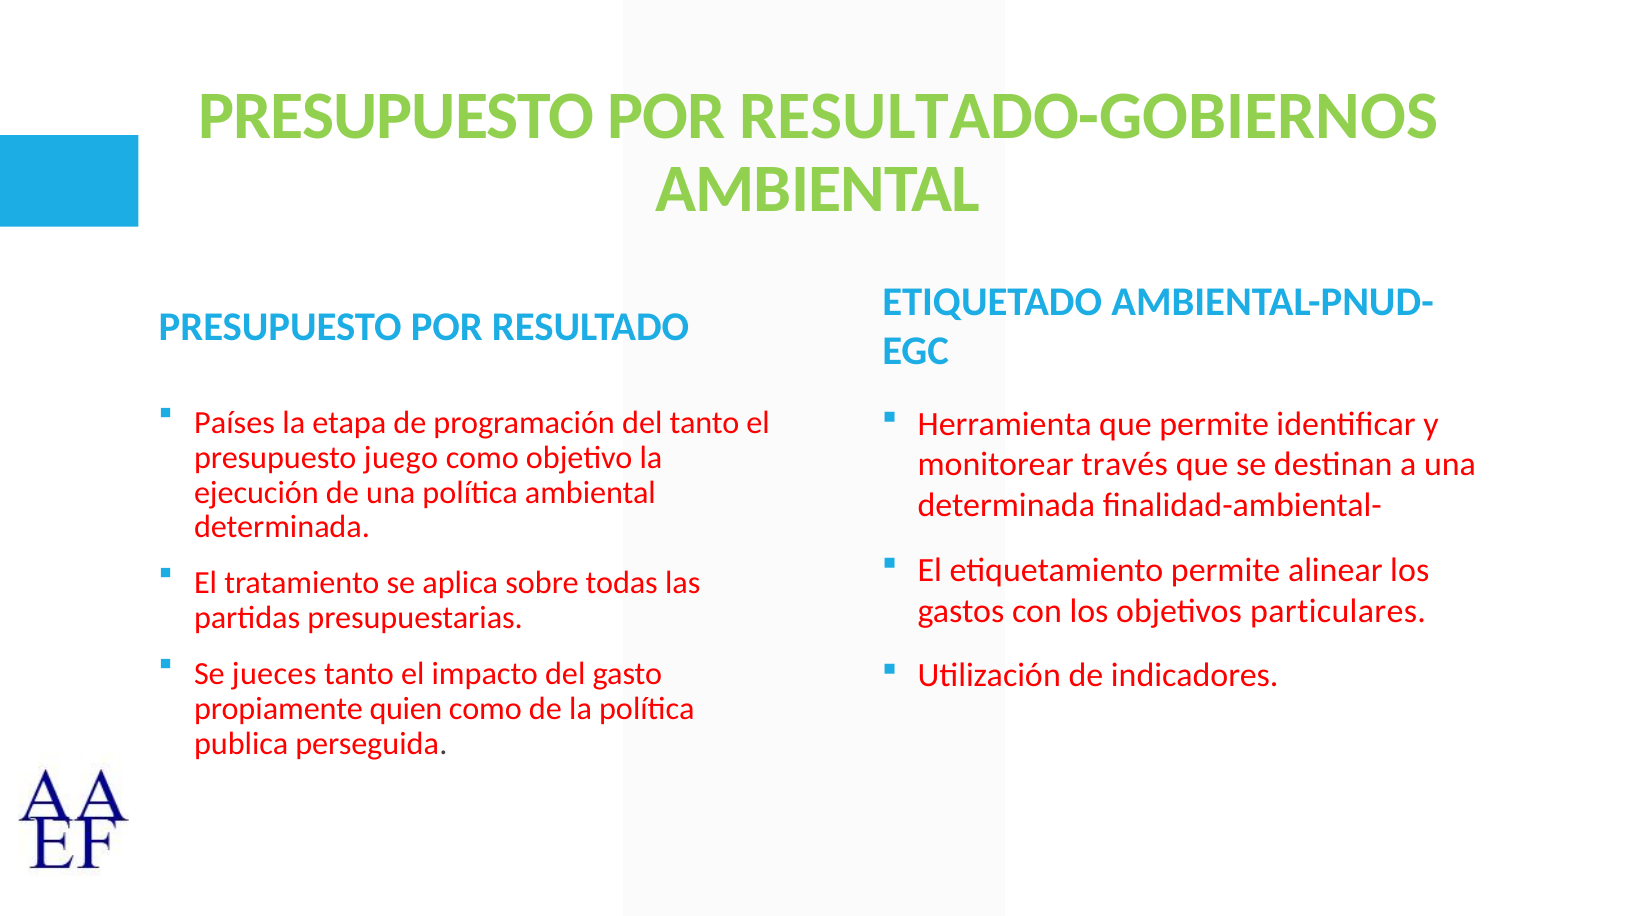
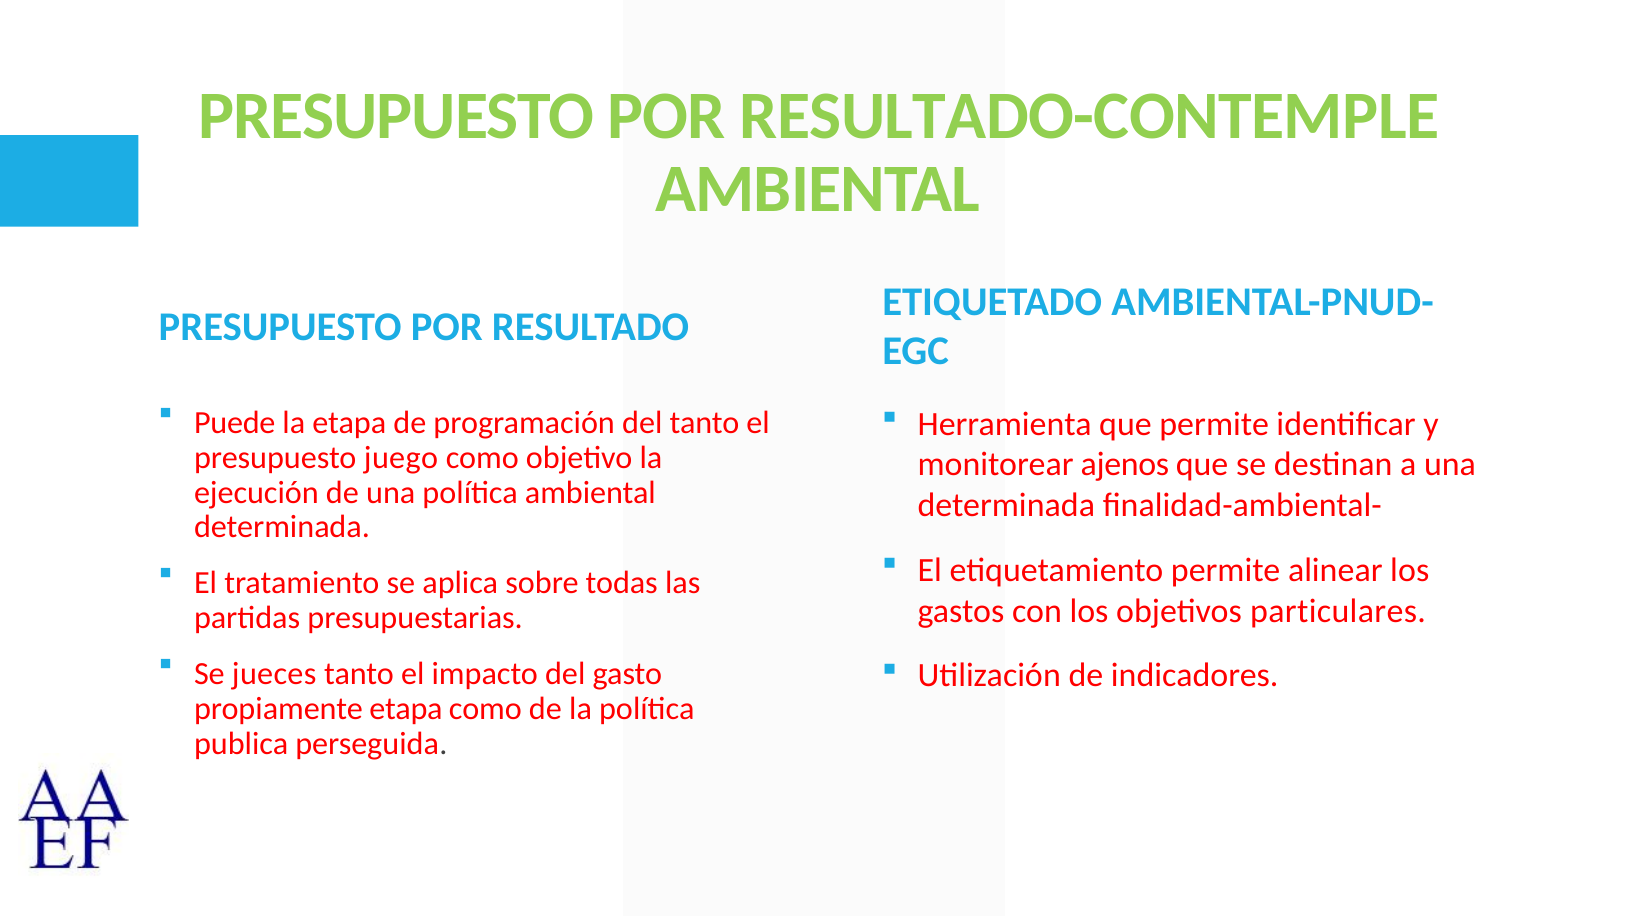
RESULTADO-GOBIERNOS: RESULTADO-GOBIERNOS -> RESULTADO-CONTEMPLE (1089, 116)
Países: Países -> Puede (235, 423)
través: través -> ajenos (1125, 465)
propiamente quien: quien -> etapa (406, 709)
